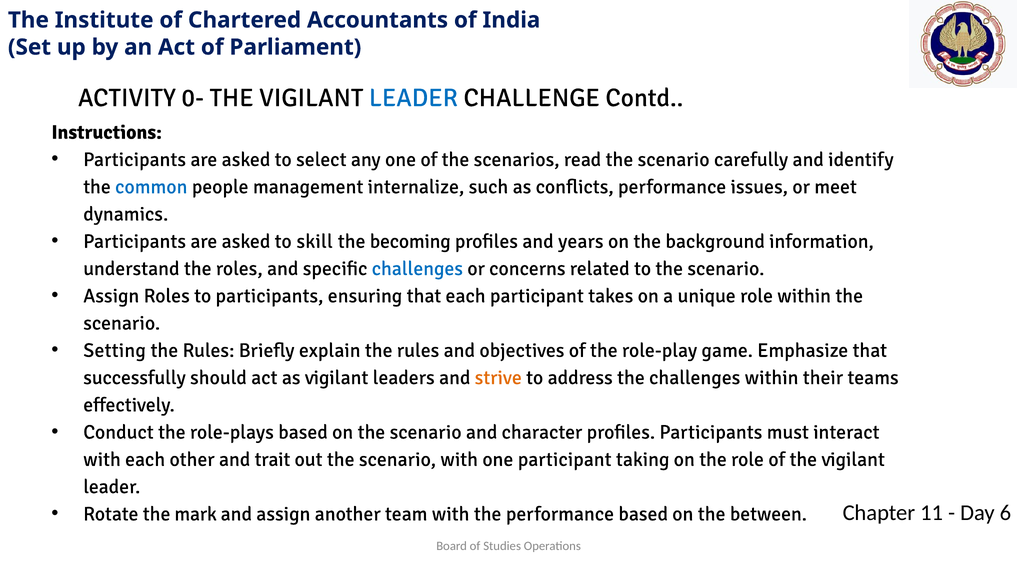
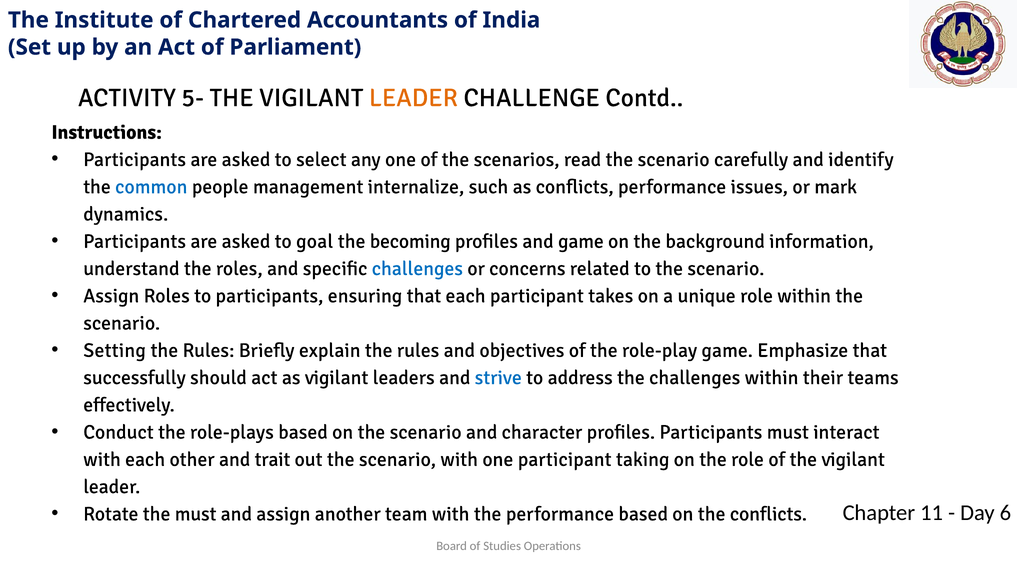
0-: 0- -> 5- (193, 98)
LEADER colour: blue -> orange (413, 98)
meet: meet -> mark (836, 187)
skill: skill -> goal (315, 241)
and years: years -> game (581, 241)
strive colour: orange -> blue (498, 378)
the mark: mark -> must (196, 514)
the between: between -> conflicts (768, 514)
